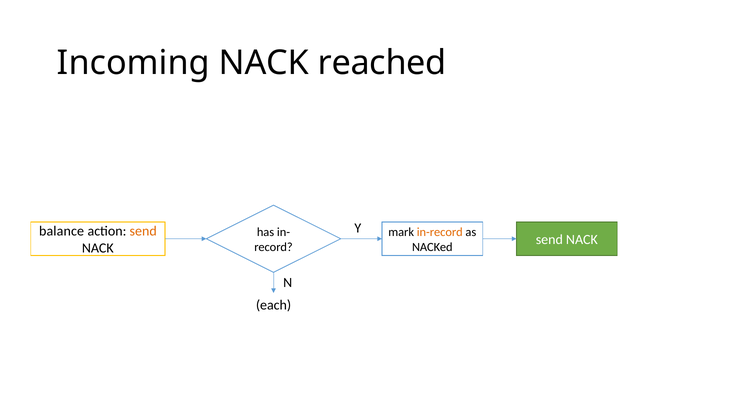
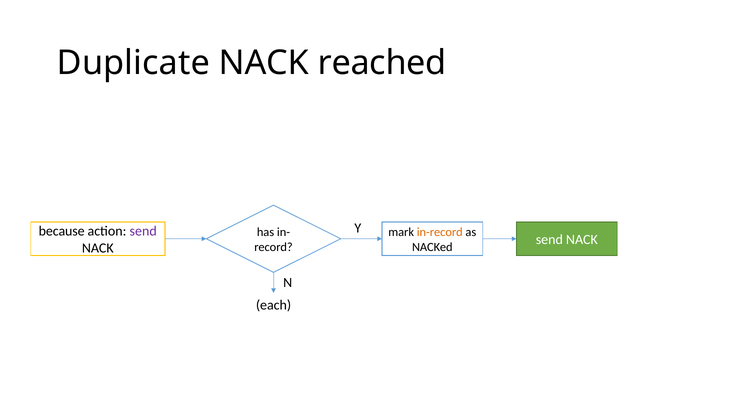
Incoming: Incoming -> Duplicate (133, 63)
balance: balance -> because (62, 231)
send colour: orange -> purple (143, 231)
